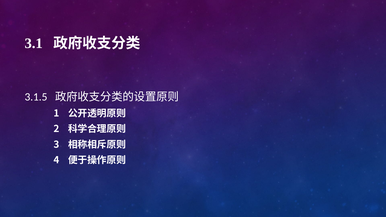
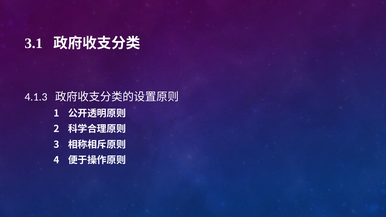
3.1.5: 3.1.5 -> 4.1.3 (36, 97)
